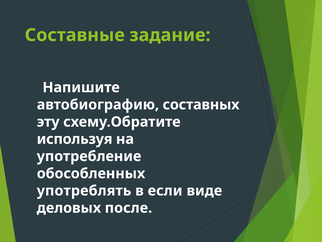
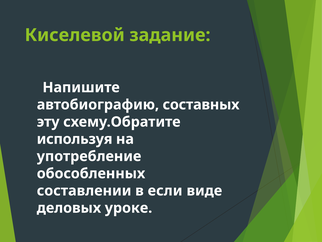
Составные: Составные -> Киселевой (75, 35)
употреблять: употреблять -> составлении (84, 190)
после: после -> уроке (129, 208)
